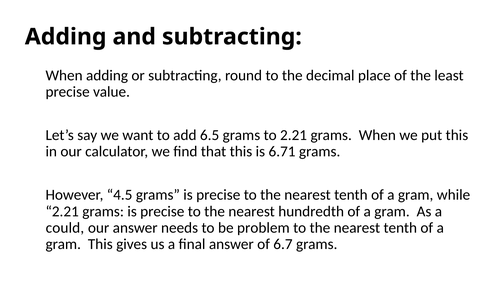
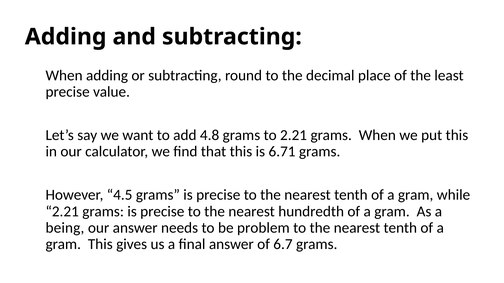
6.5: 6.5 -> 4.8 (210, 135)
could: could -> being (65, 228)
